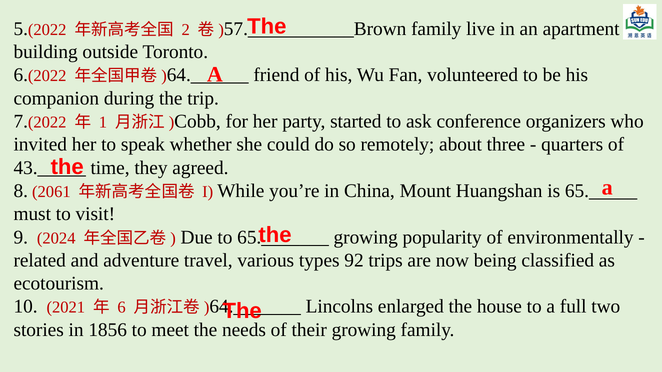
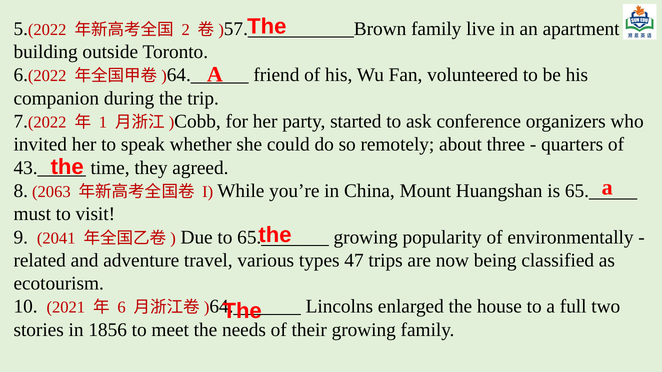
2061: 2061 -> 2063 (51, 192)
2024: 2024 -> 2041 (56, 238)
92: 92 -> 47 (354, 261)
